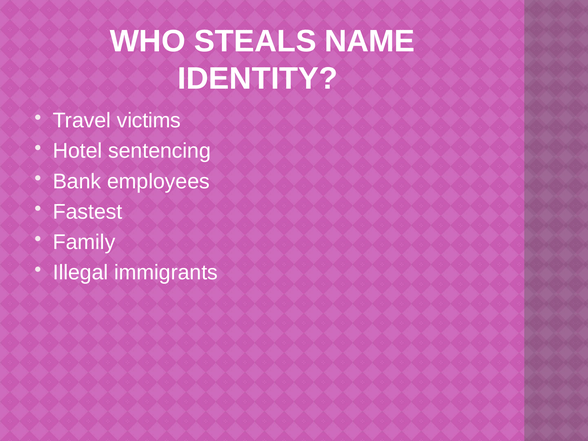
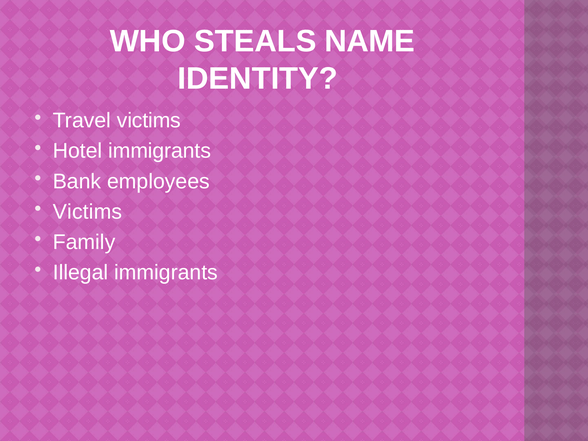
Hotel sentencing: sentencing -> immigrants (160, 151)
Fastest: Fastest -> Victims (88, 212)
